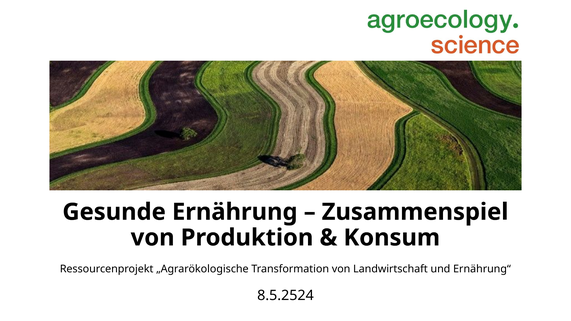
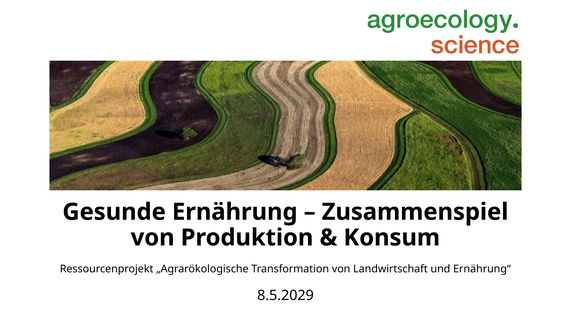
8.5.2524: 8.5.2524 -> 8.5.2029 (285, 296)
